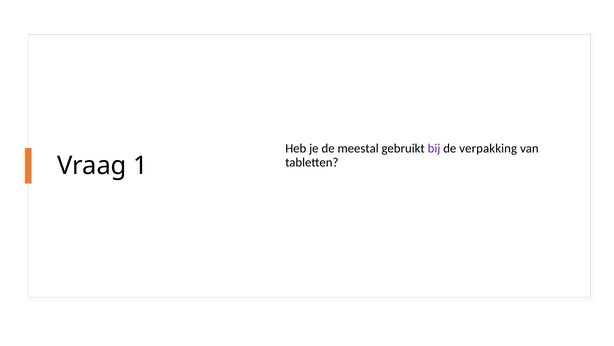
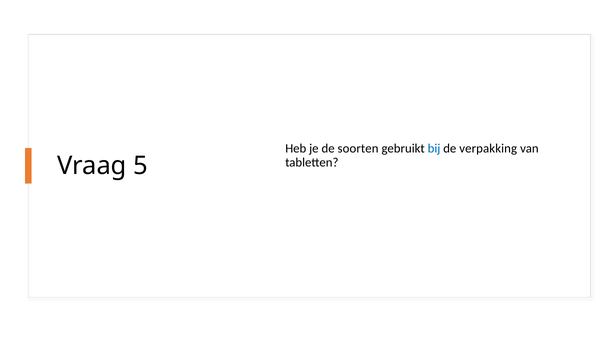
meestal: meestal -> soorten (358, 148)
bij colour: purple -> blue (434, 148)
1: 1 -> 5 (141, 165)
